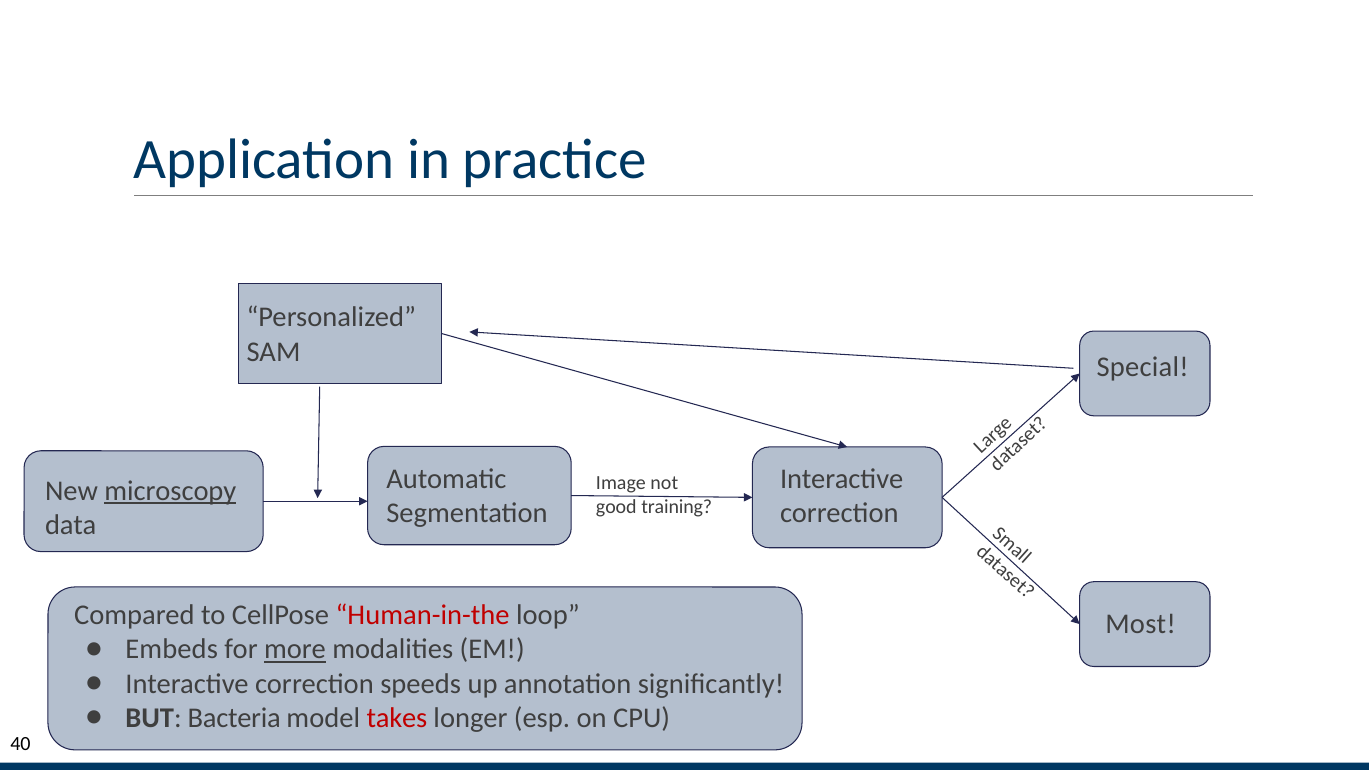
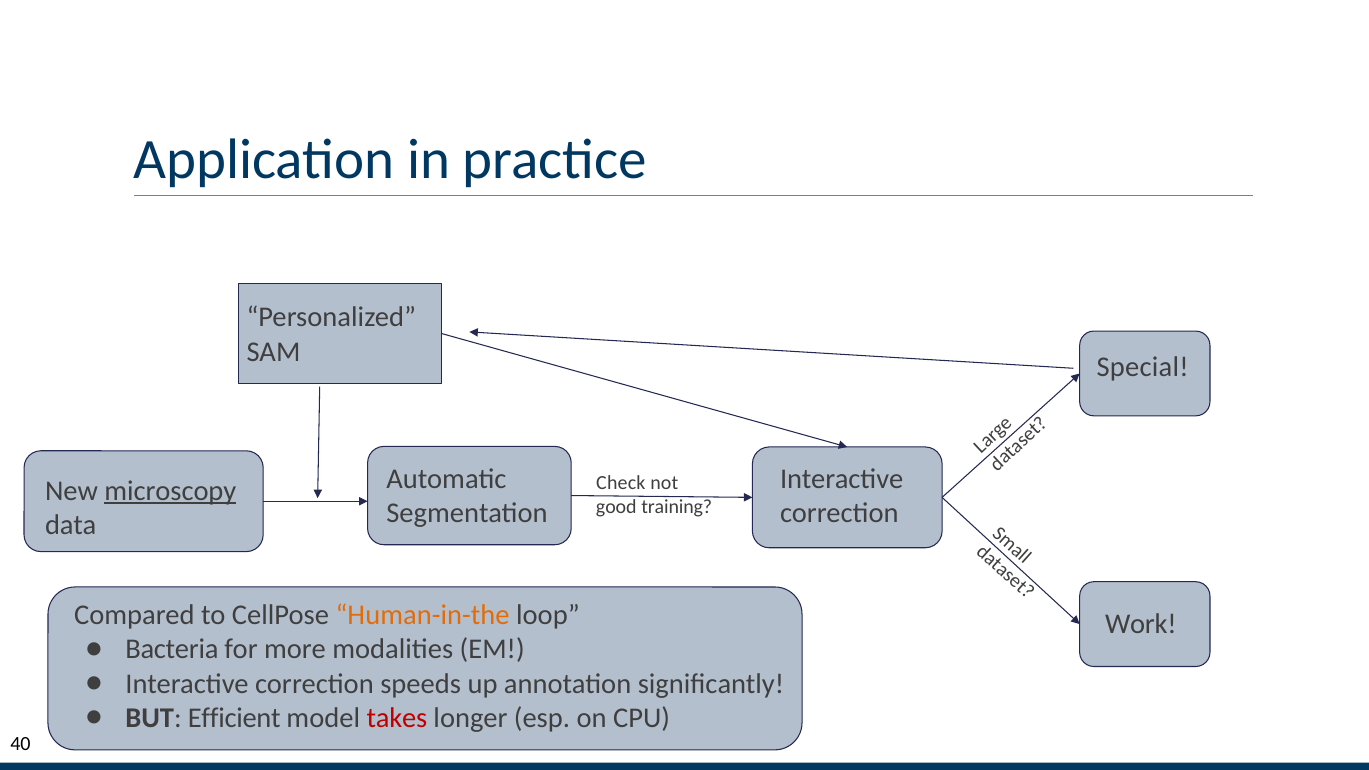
Image: Image -> Check (621, 483)
Human-in-the colour: red -> orange (423, 615)
Most: Most -> Work (1141, 624)
Embeds: Embeds -> Bacteria (172, 649)
more underline: present -> none (295, 649)
Bacteria: Bacteria -> Efficient (234, 718)
